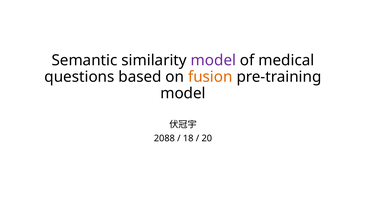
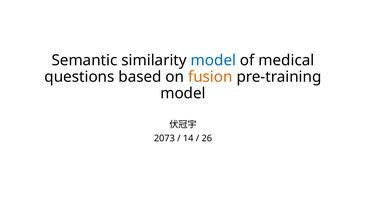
model colour: purple -> blue (213, 60)
2088: 2088 -> 2073 (164, 138)
18: 18 -> 14 (188, 138)
20: 20 -> 26 (207, 138)
